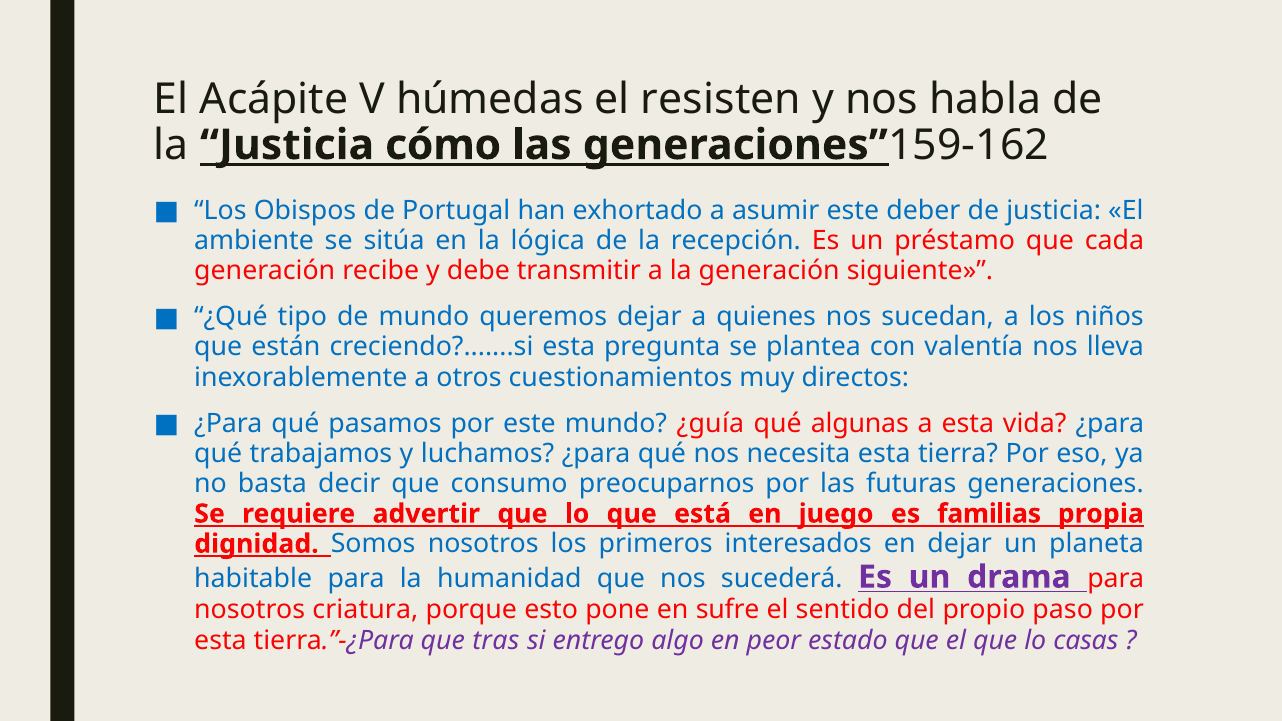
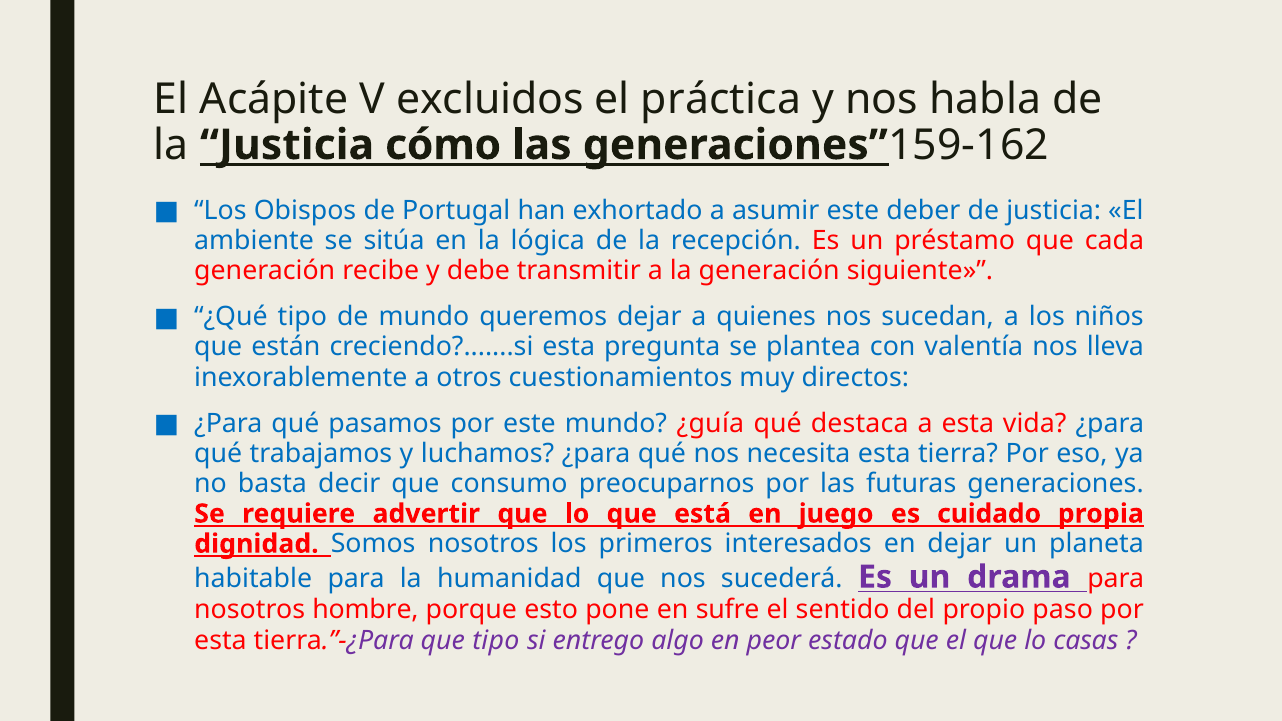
húmedas: húmedas -> excluidos (490, 99)
resisten: resisten -> práctica (721, 99)
algunas: algunas -> destaca (860, 423)
familias: familias -> cuidado (989, 514)
criatura: criatura -> hombre (365, 610)
que tras: tras -> tipo (496, 640)
